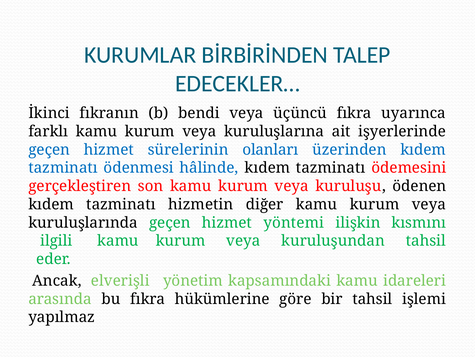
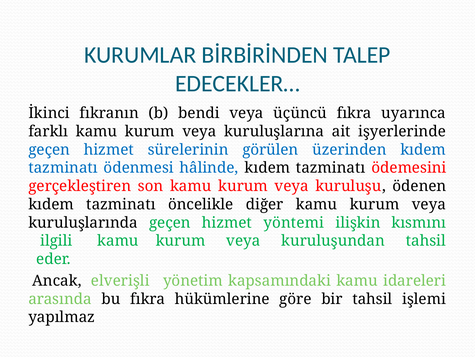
olanları: olanları -> görülen (270, 149)
hizmetin: hizmetin -> öncelikle (201, 204)
